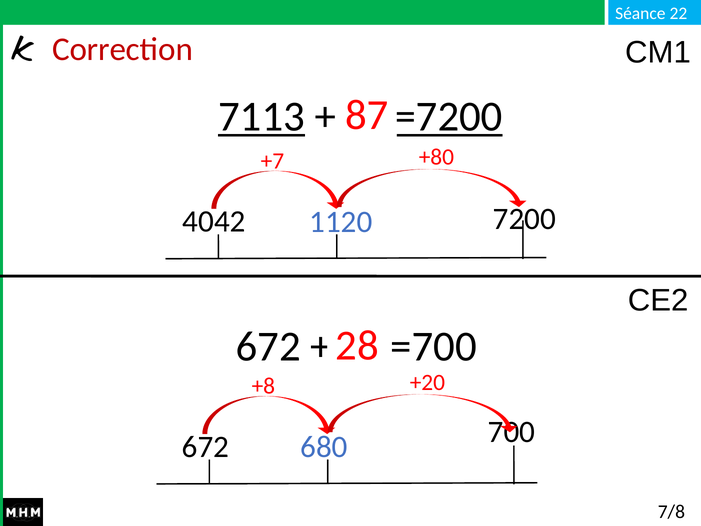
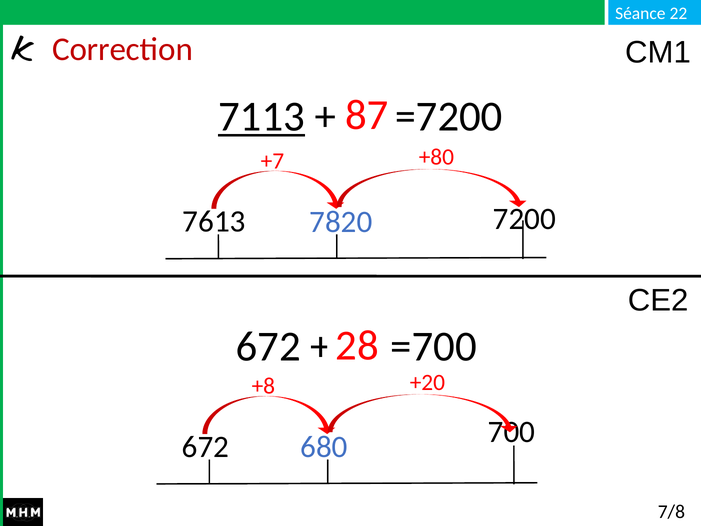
=7200 underline: present -> none (449, 117)
4042: 4042 -> 7613 (214, 221)
1120: 1120 -> 7820 (341, 222)
